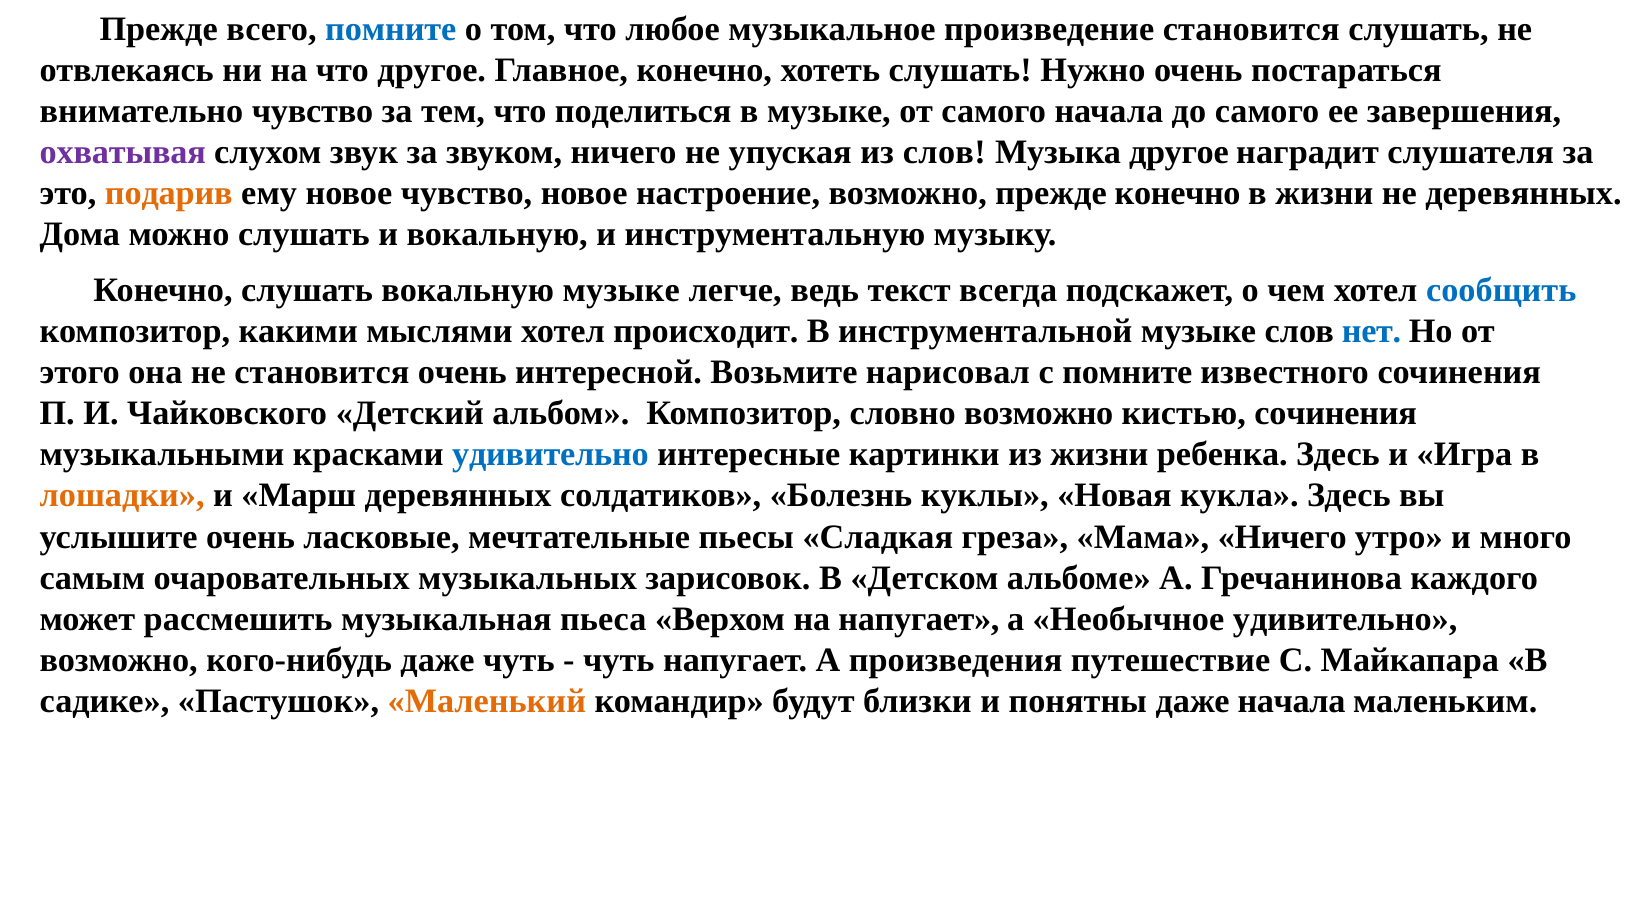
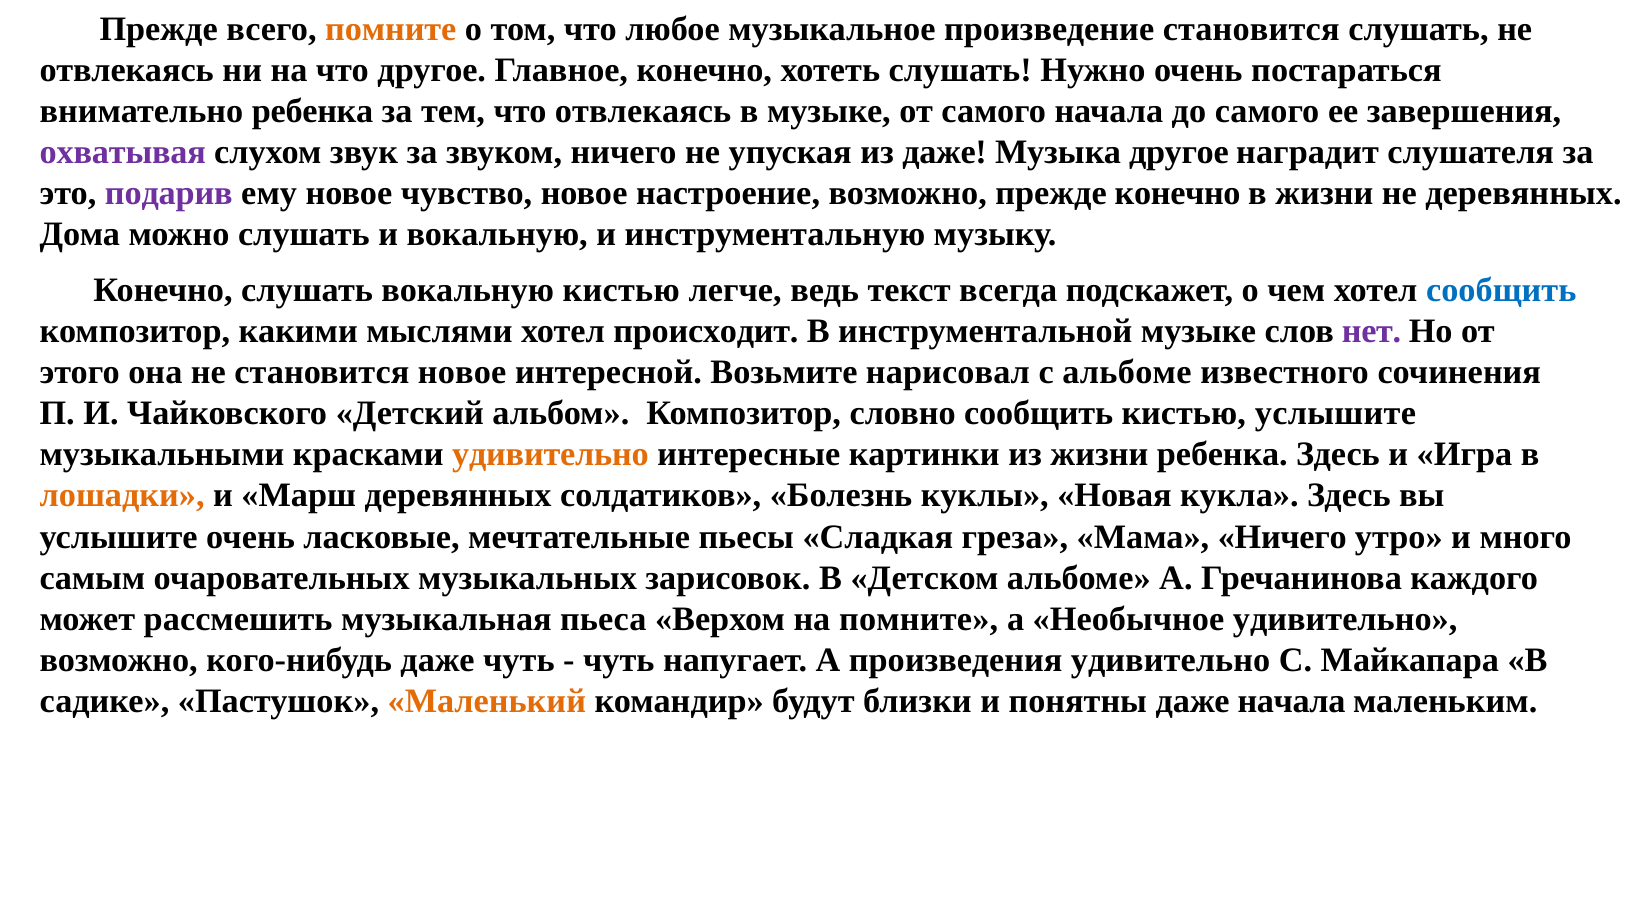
помните colour: blue -> orange (391, 29)
внимательно чувство: чувство -> ребенка (313, 111)
что поделиться: поделиться -> отвлекаясь (643, 111)
из слов: слов -> даже (945, 152)
подарив colour: orange -> purple (169, 193)
вокальную музыке: музыке -> кистью (621, 290)
нет colour: blue -> purple (1372, 331)
становится очень: очень -> новое (462, 372)
с помните: помните -> альбоме (1127, 372)
словно возможно: возможно -> сообщить (1039, 414)
кистью сочинения: сочинения -> услышите (1335, 414)
удивительно colour: blue -> orange (550, 455)
на напугает: напугает -> помните (919, 619)
произведения путешествие: путешествие -> удивительно (1171, 660)
